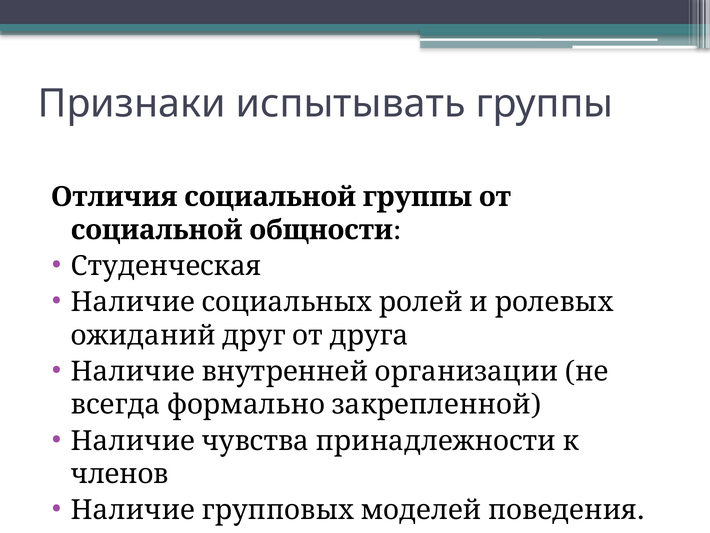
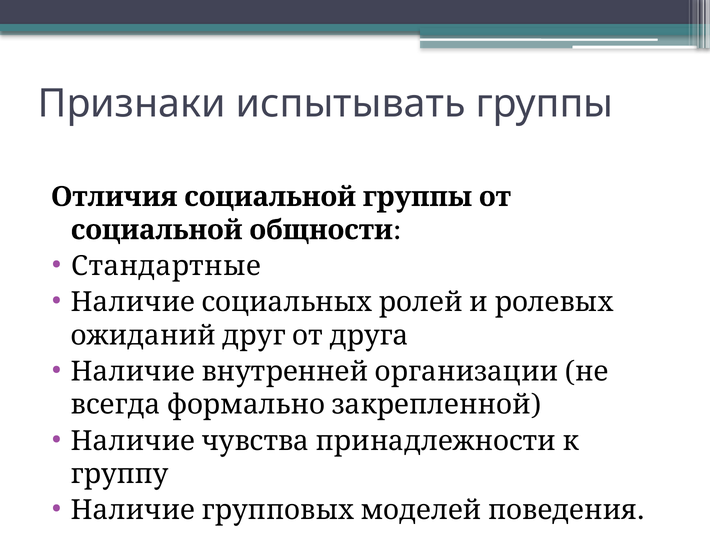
Студенческая: Студенческая -> Стандартные (166, 266)
членов: членов -> группу (120, 474)
